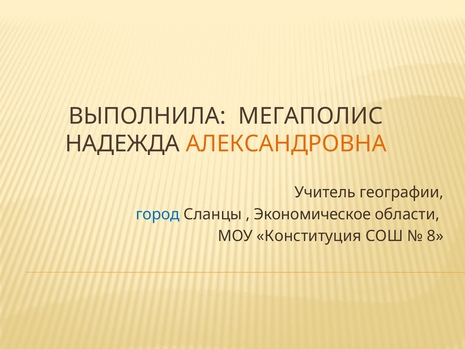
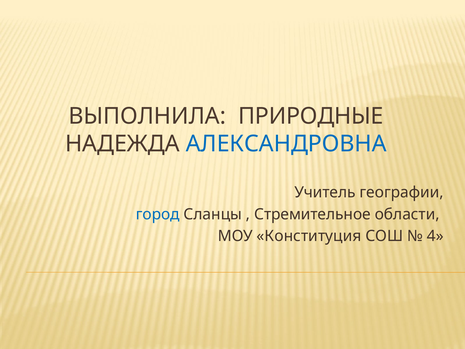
МЕГАПОЛИС: МЕГАПОЛИС -> ПРИРОДНЫЕ (311, 116)
АЛЕКСАНДРОВНА colour: orange -> blue (286, 144)
Экономическое: Экономическое -> Стремительное (312, 214)
8: 8 -> 4 (435, 236)
